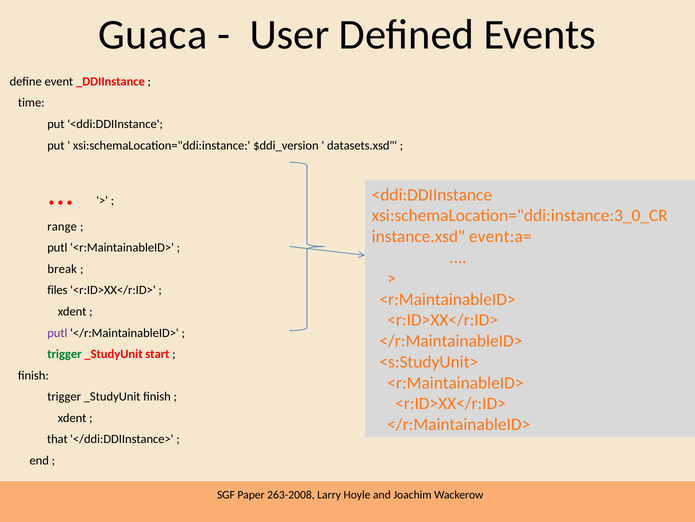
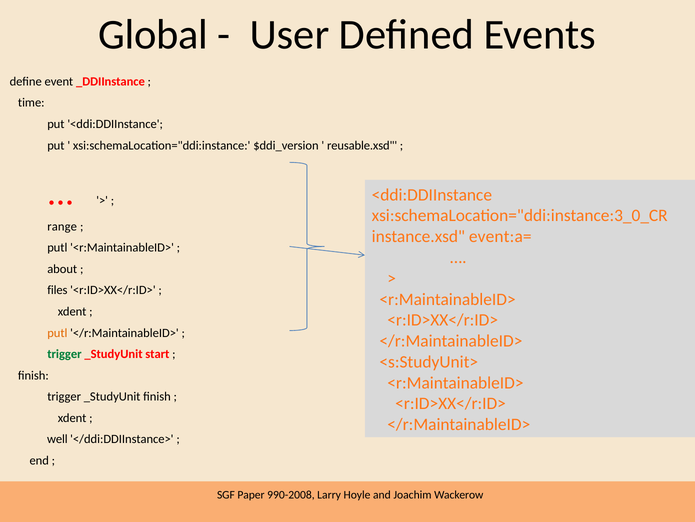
Guaca: Guaca -> Global (153, 35)
datasets.xsd: datasets.xsd -> reusable.xsd (362, 145)
break: break -> about (62, 269)
putl colour: purple -> orange (57, 332)
that: that -> well (57, 439)
263-2008: 263-2008 -> 990-2008 (291, 494)
